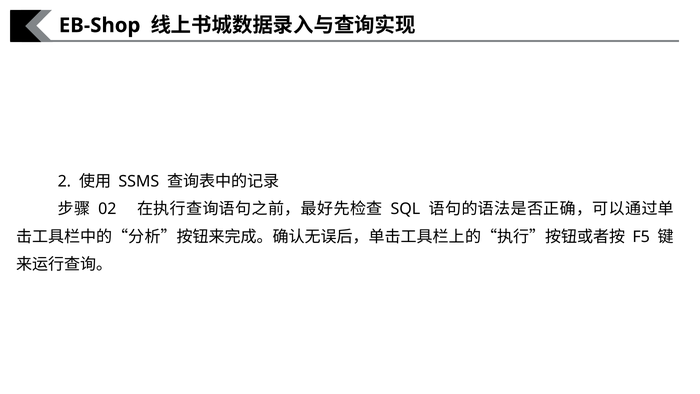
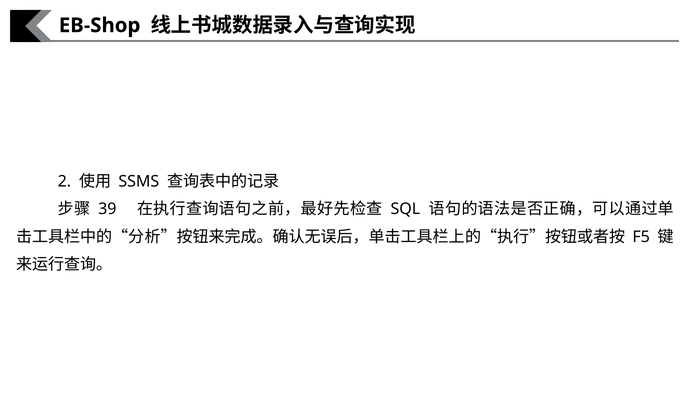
02: 02 -> 39 (107, 209)
